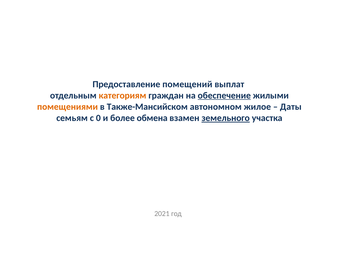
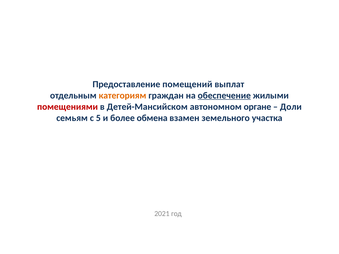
помещениями colour: orange -> red (67, 107)
Также-Мансийском: Также-Мансийском -> Детей-Мансийском (147, 107)
жилое: жилое -> органе (257, 107)
Даты: Даты -> Доли (291, 107)
0: 0 -> 5 (98, 118)
земельного underline: present -> none (226, 118)
